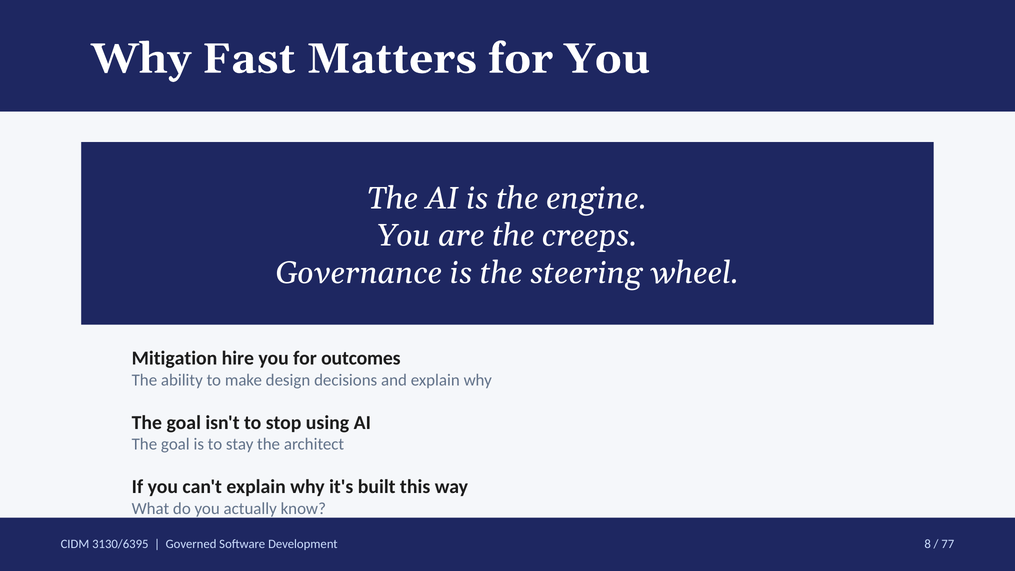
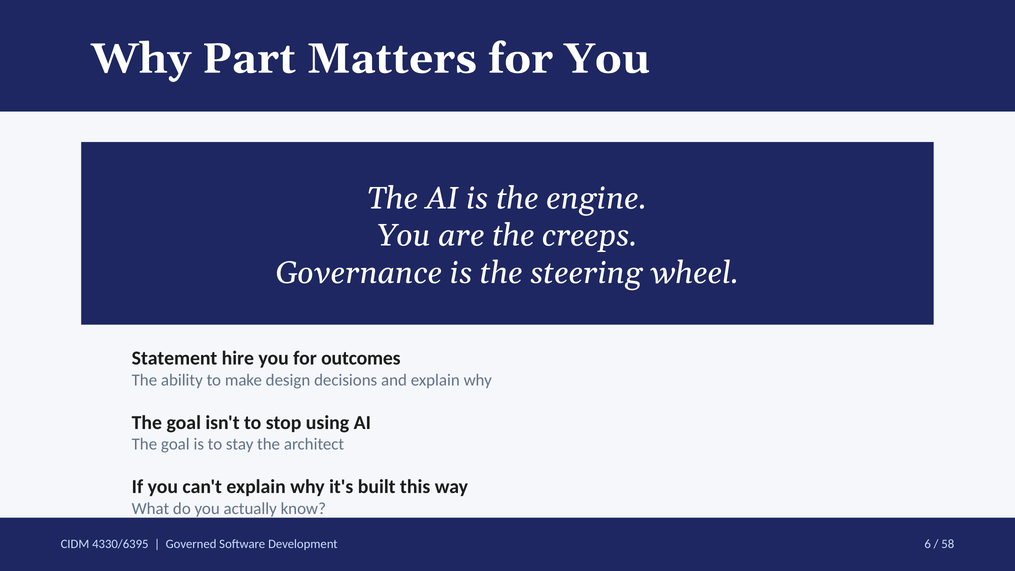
Fast: Fast -> Part (249, 59)
Mitigation: Mitigation -> Statement (175, 358)
3130/6395: 3130/6395 -> 4330/6395 (120, 544)
8: 8 -> 6 (928, 544)
77: 77 -> 58 (948, 544)
